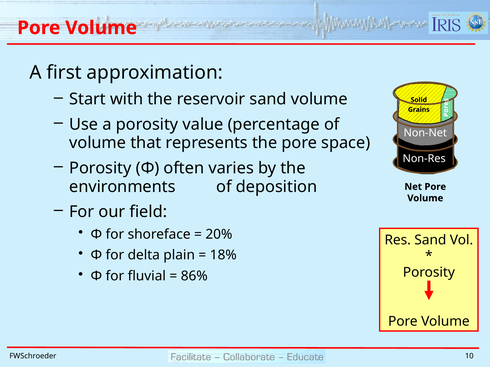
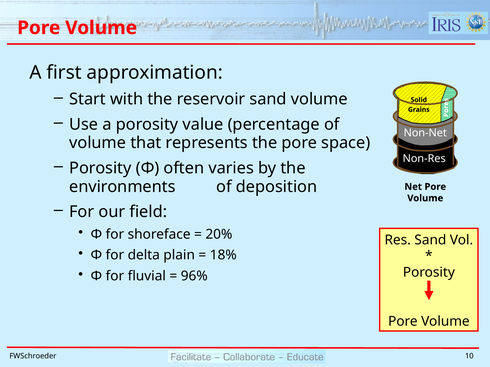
86%: 86% -> 96% (194, 276)
